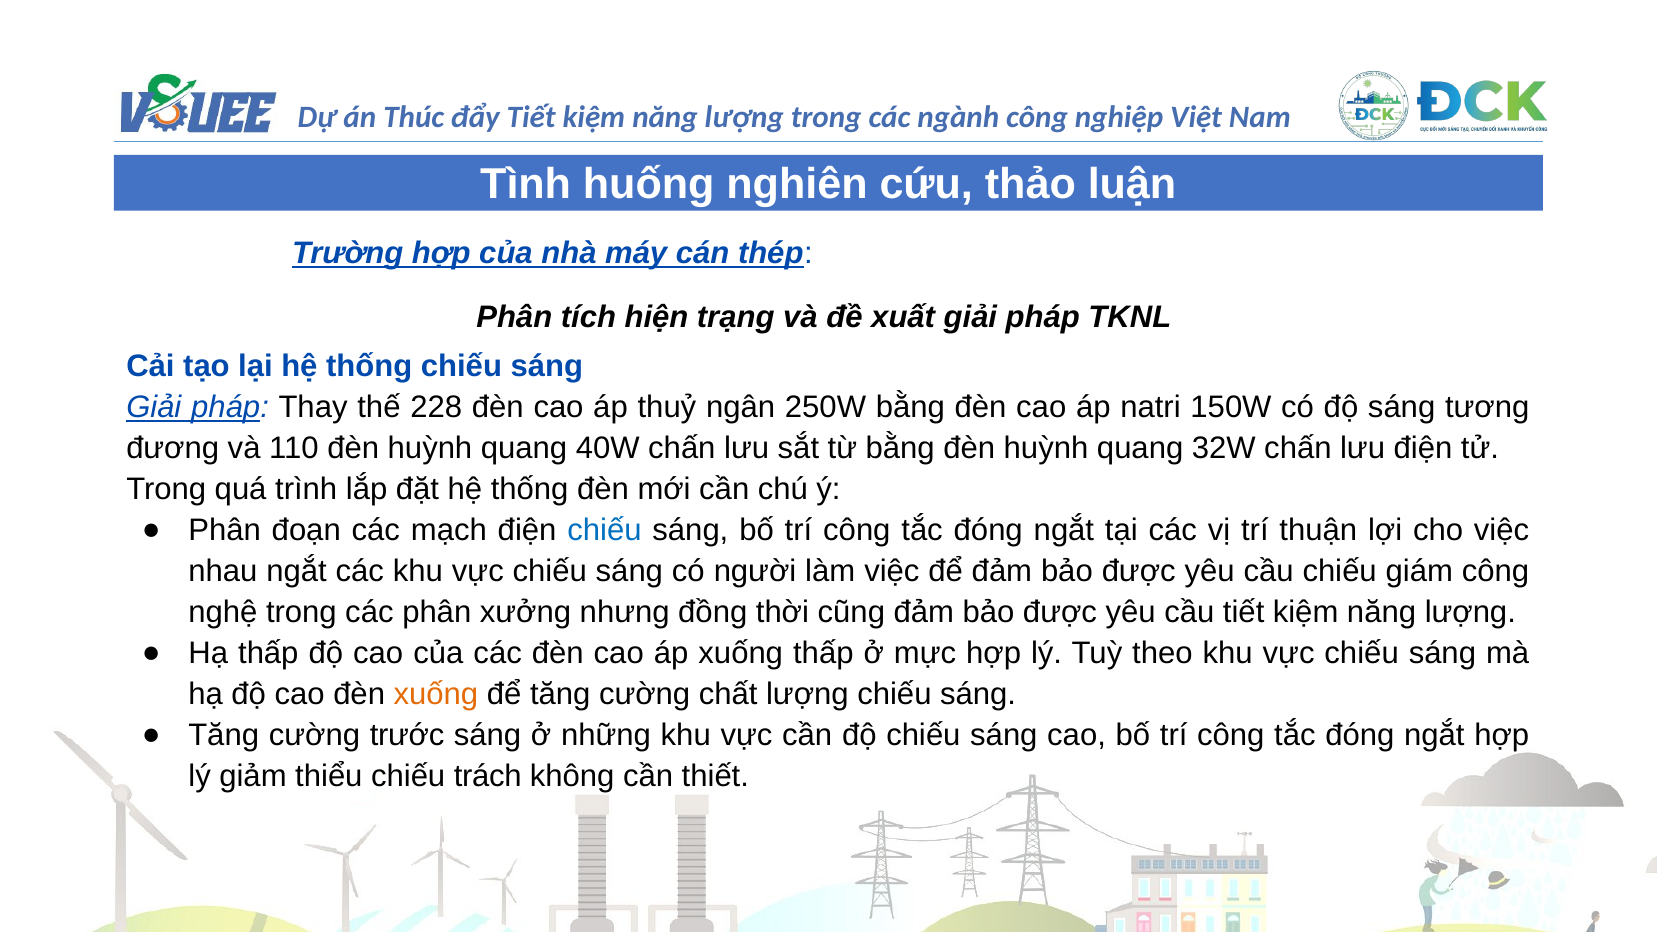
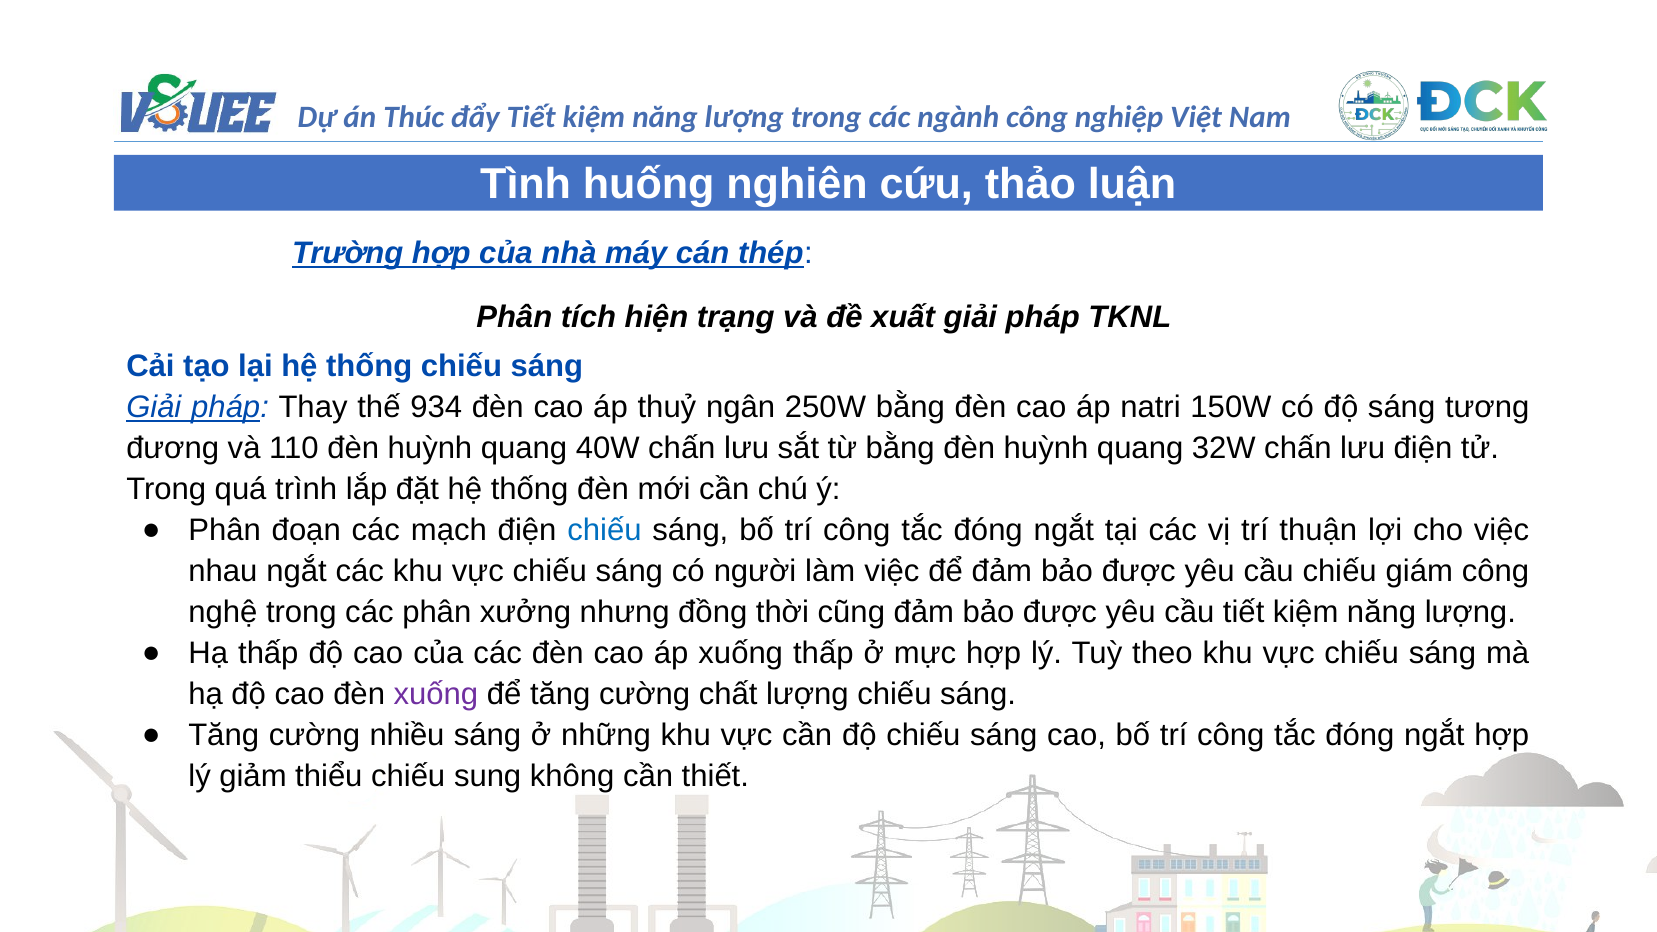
228: 228 -> 934 (436, 408)
xuống colour: orange -> purple (436, 695)
trước: trước -> nhiều (407, 736)
trách: trách -> sung (488, 777)
